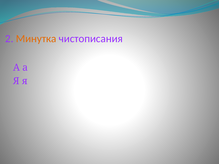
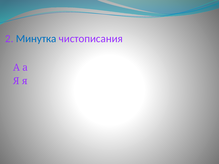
Минутка colour: orange -> blue (36, 39)
